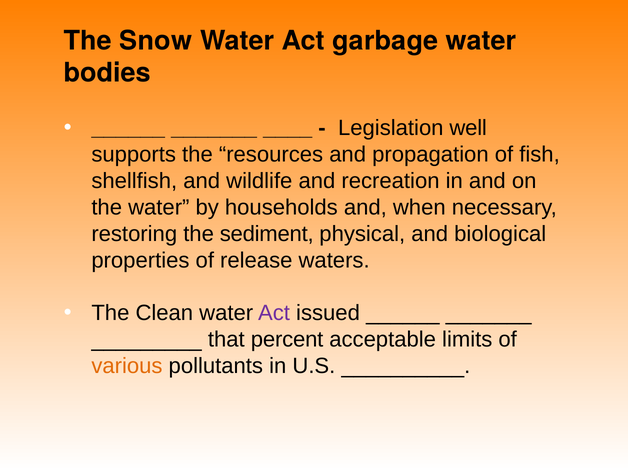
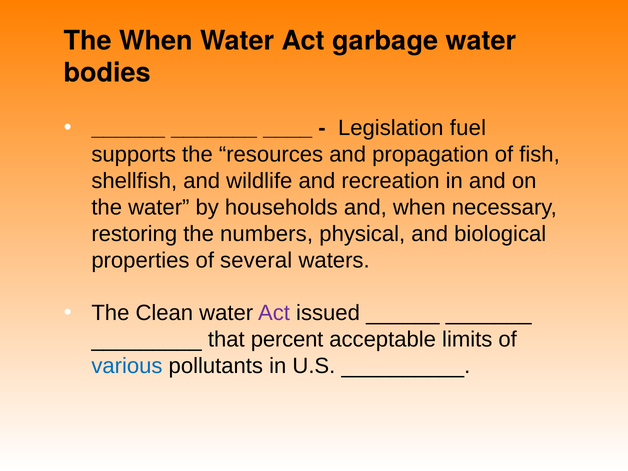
The Snow: Snow -> When (156, 41)
well: well -> fuel (468, 128)
sediment: sediment -> numbers (267, 234)
release: release -> several (256, 261)
various colour: orange -> blue (127, 366)
